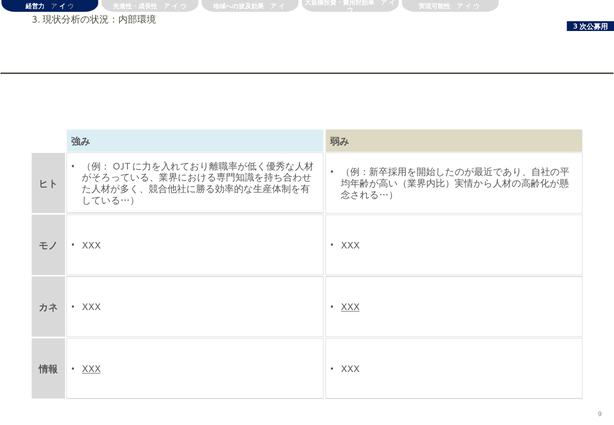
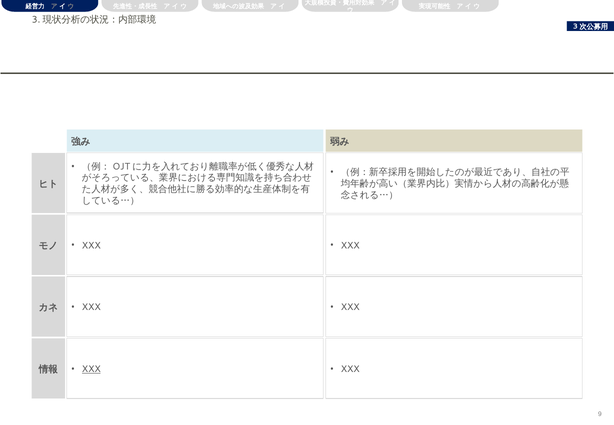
XXX underline: present -> none (350, 307)
